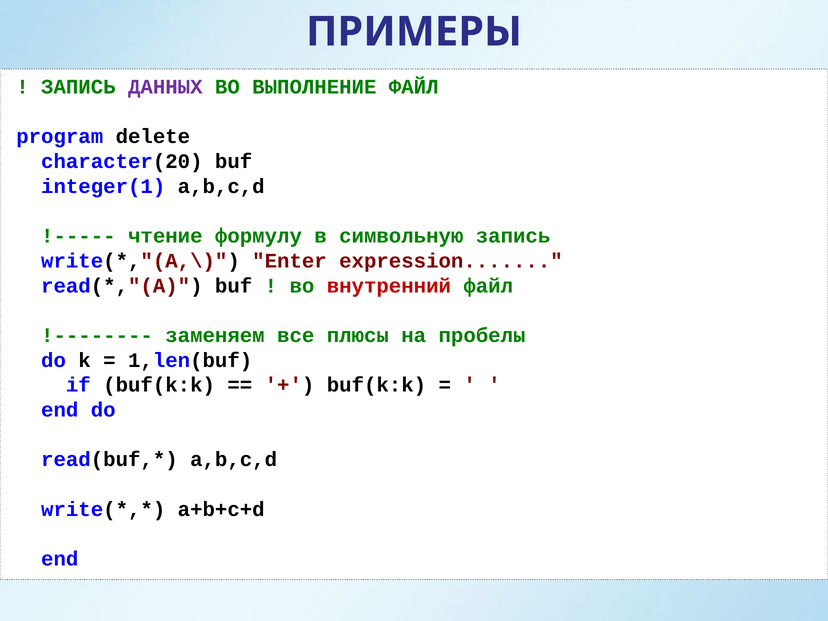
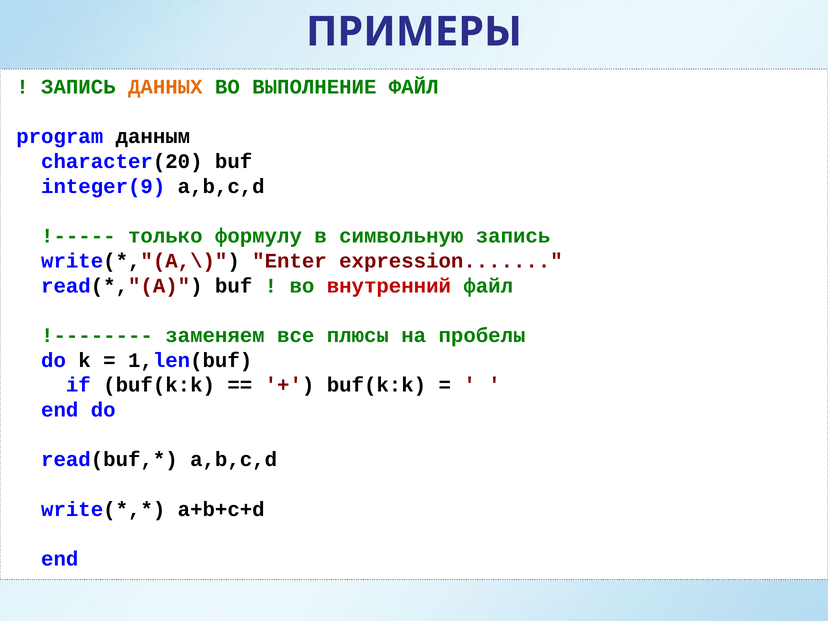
ДАННЫХ colour: purple -> orange (165, 87)
delete: delete -> данным (153, 137)
integer(1: integer(1 -> integer(9 (103, 186)
чтение: чтение -> только (165, 236)
